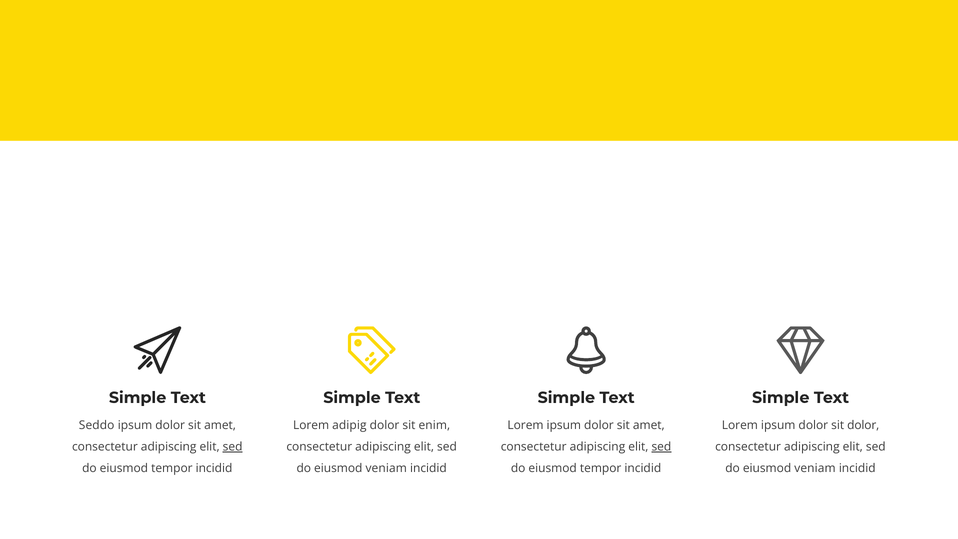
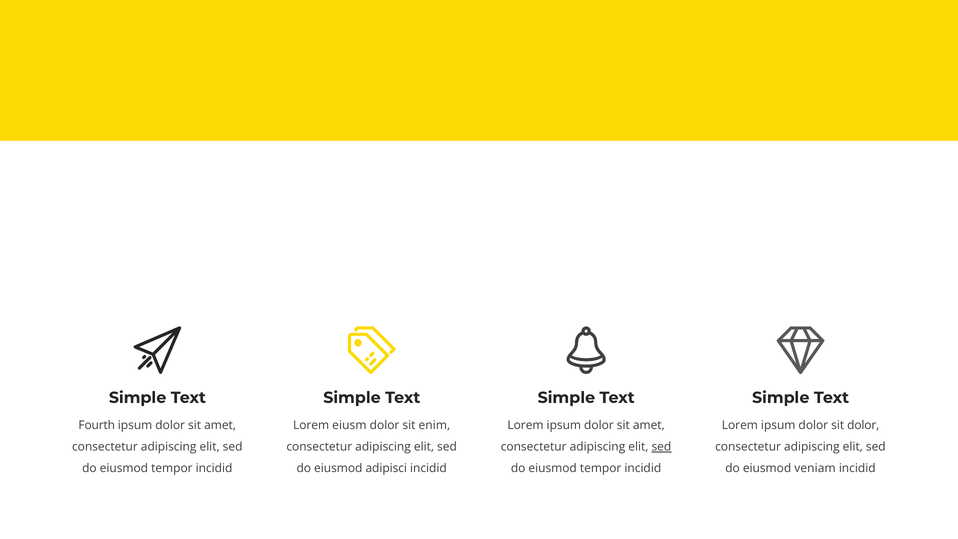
Seddo: Seddo -> Fourth (97, 425)
adipig: adipig -> eiusm (349, 425)
sed underline: present -> none (233, 447)
veniam: veniam -> adipisci (386, 468)
